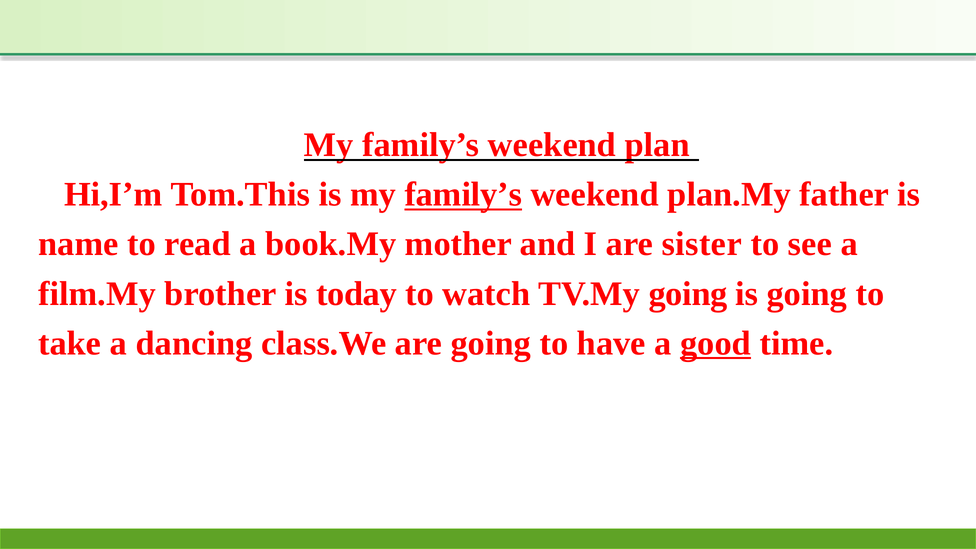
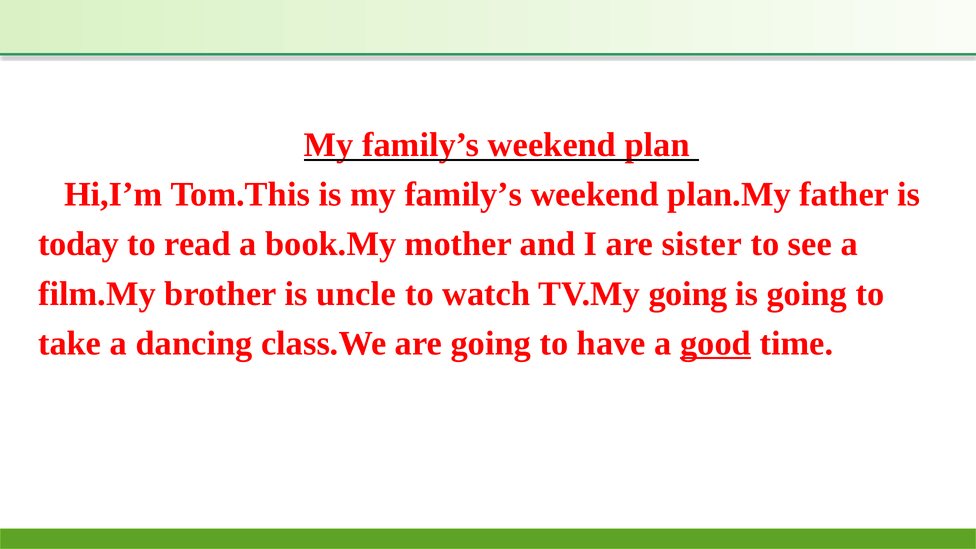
family’s underline: present -> none (463, 194)
name: name -> today (79, 244)
today: today -> uncle (356, 294)
